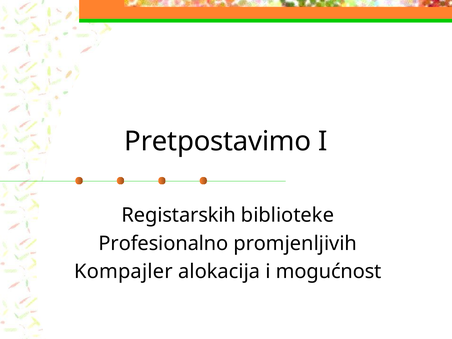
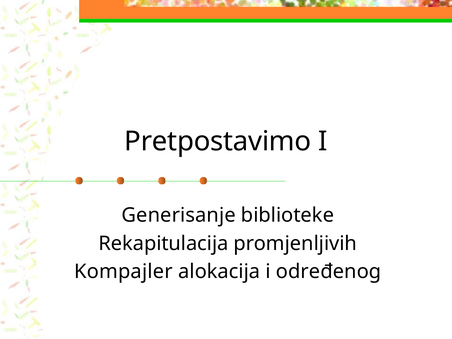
Registarskih: Registarskih -> Generisanje (179, 215)
Profesionalno: Profesionalno -> Rekapitulacija (163, 243)
mogućnost: mogućnost -> određenog (329, 272)
